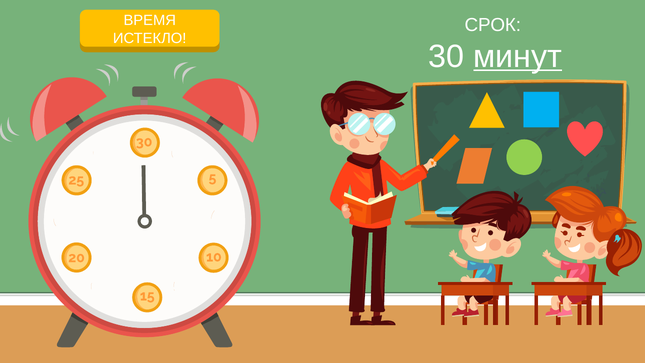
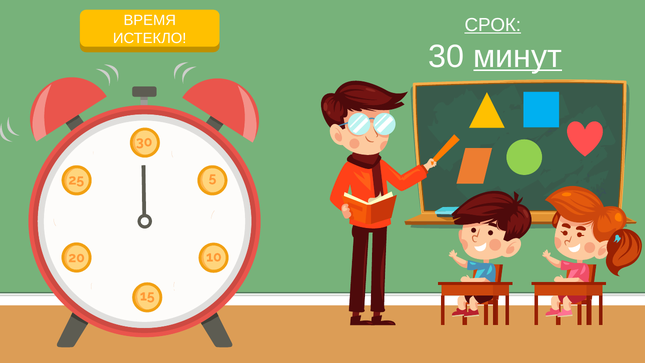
СРОК underline: none -> present (493, 25)
